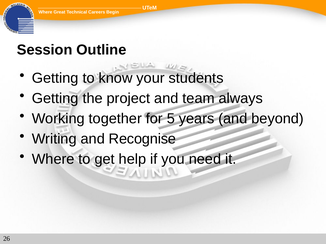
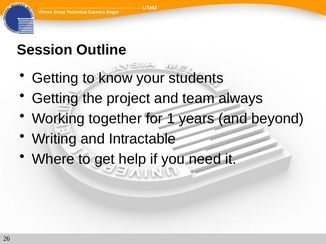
5: 5 -> 1 (171, 119)
Recognise: Recognise -> Intractable (142, 139)
